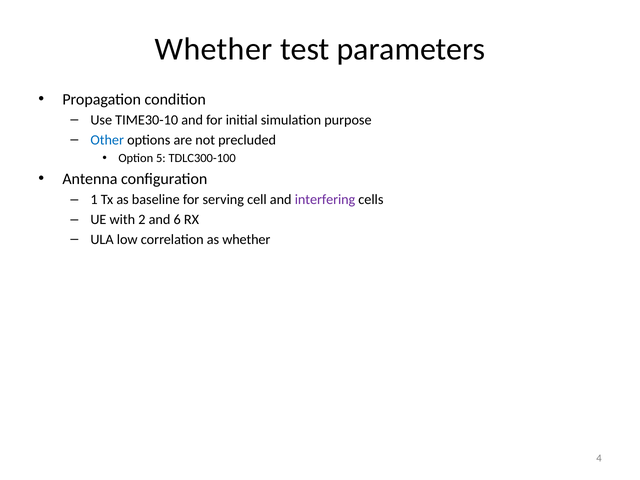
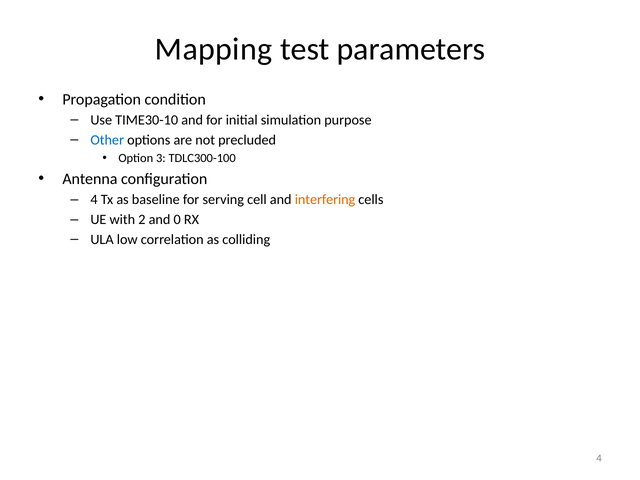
Whether: Whether -> Mapping (214, 49)
5: 5 -> 3 (161, 158)
1: 1 -> 4 (94, 200)
interfering colour: purple -> orange (325, 200)
6: 6 -> 0 (177, 220)
as whether: whether -> colliding (246, 240)
